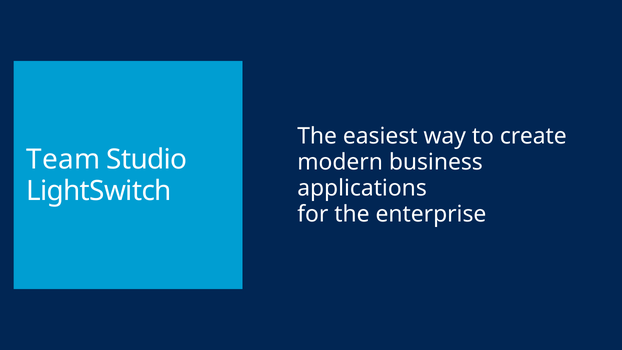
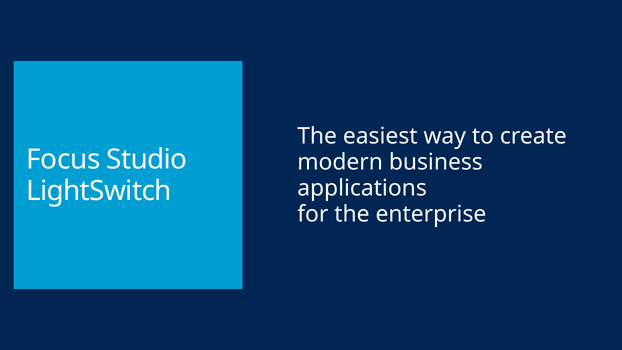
Team: Team -> Focus (63, 159)
